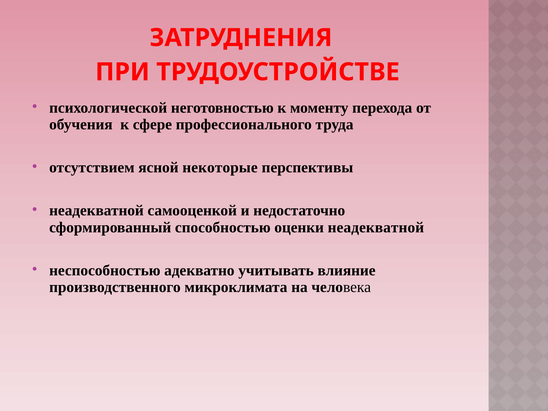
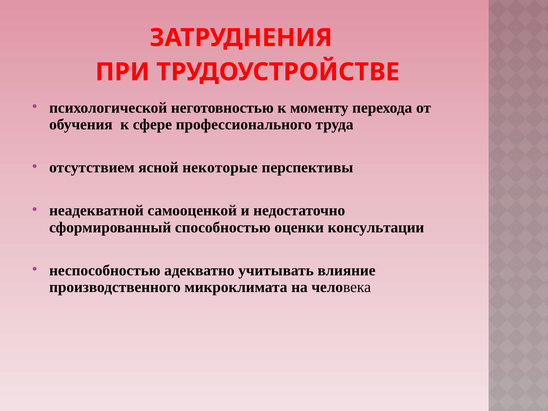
оценки неадекватной: неадекватной -> консультации (376, 227)
